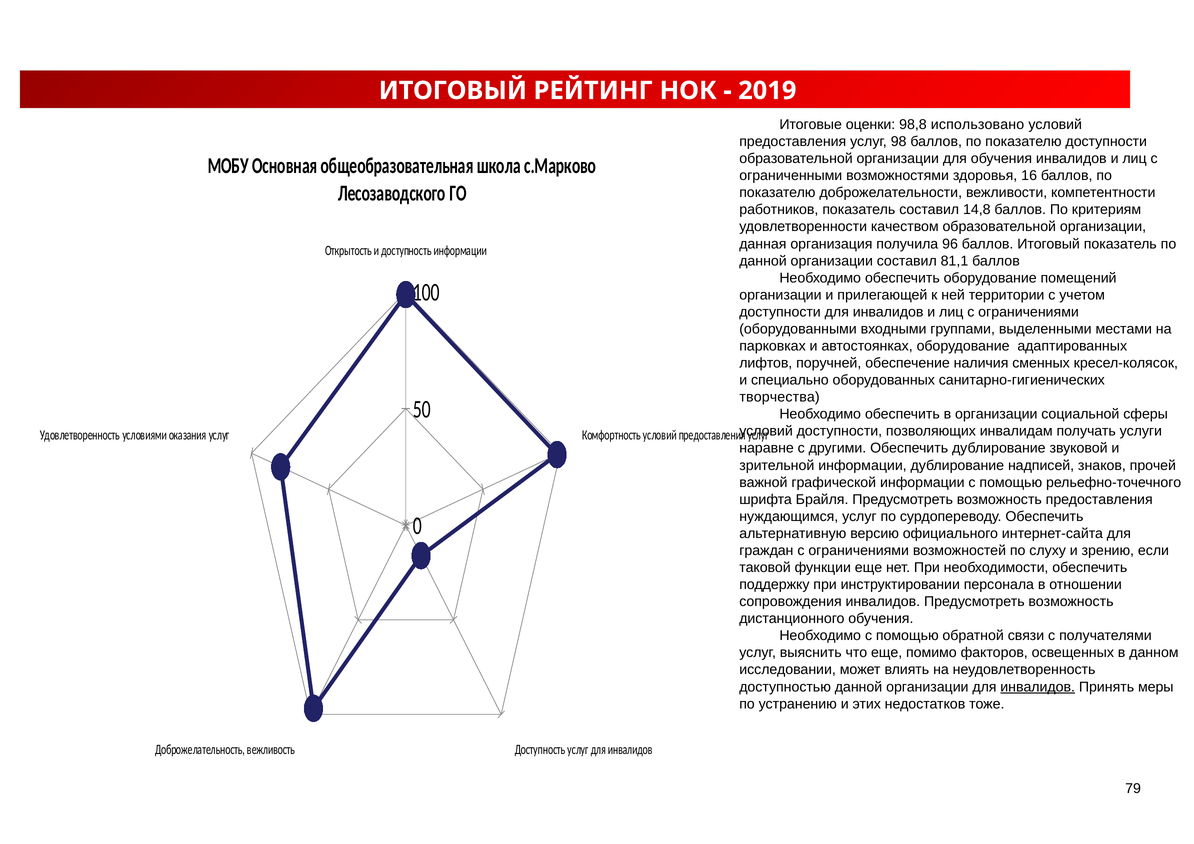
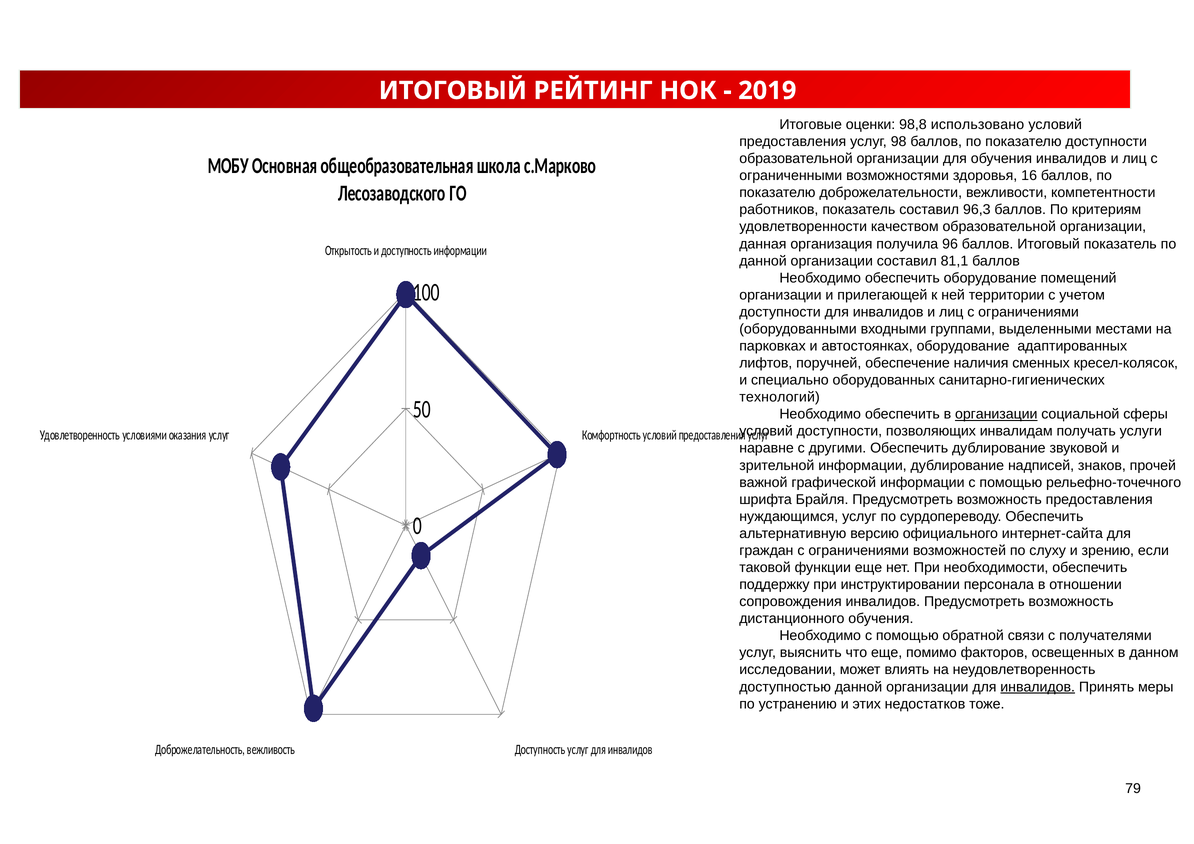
14,8: 14,8 -> 96,3 (977, 210)
творчества: творчества -> технологий (780, 397)
организации underline: none -> present (996, 414)
